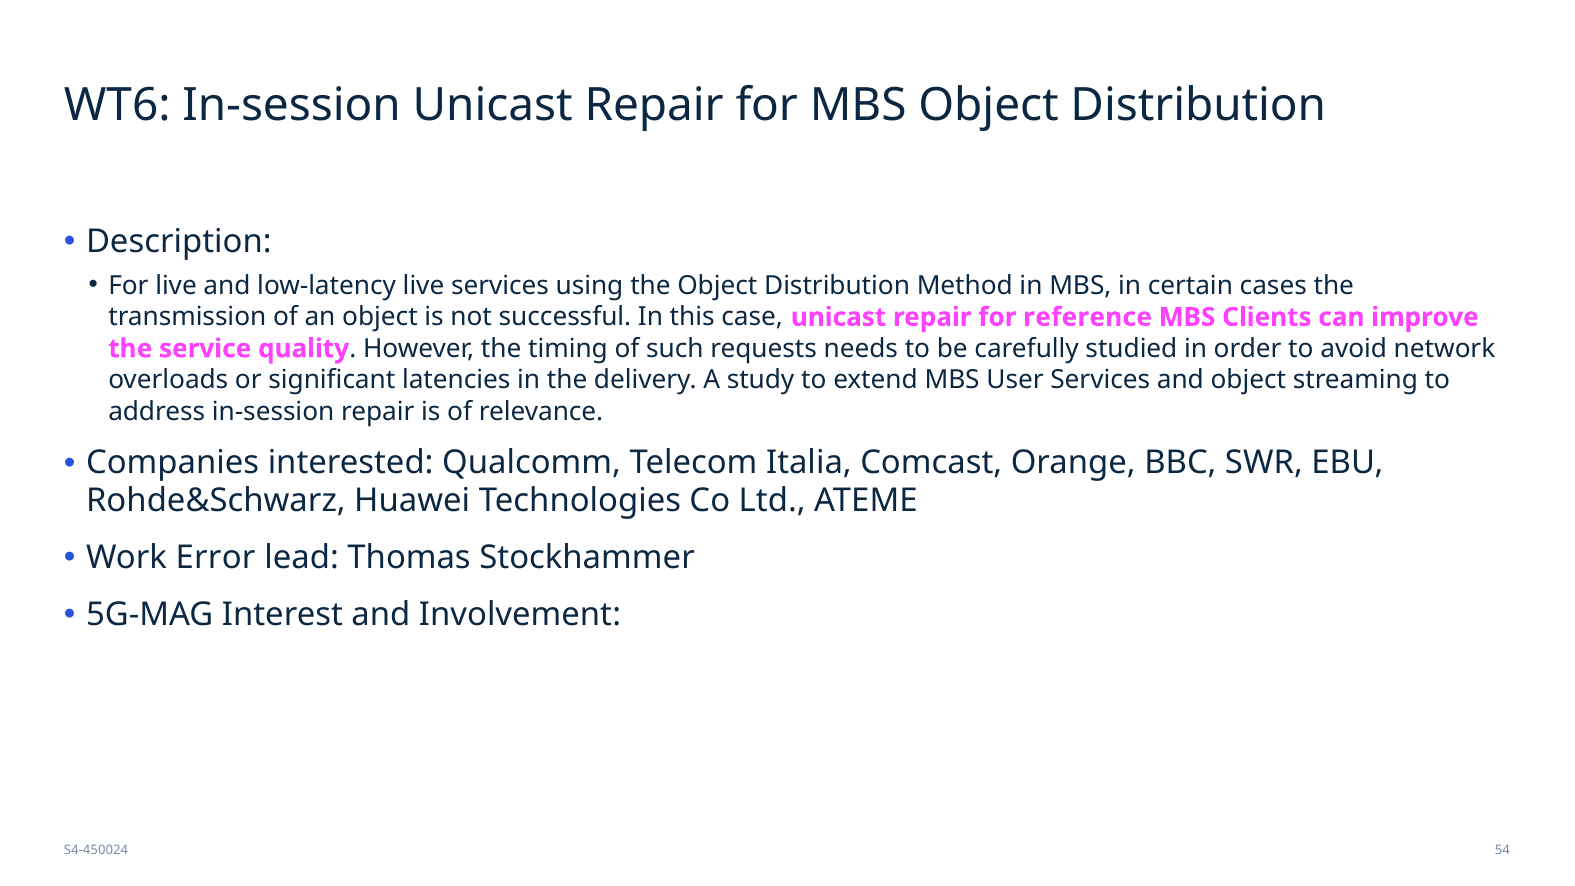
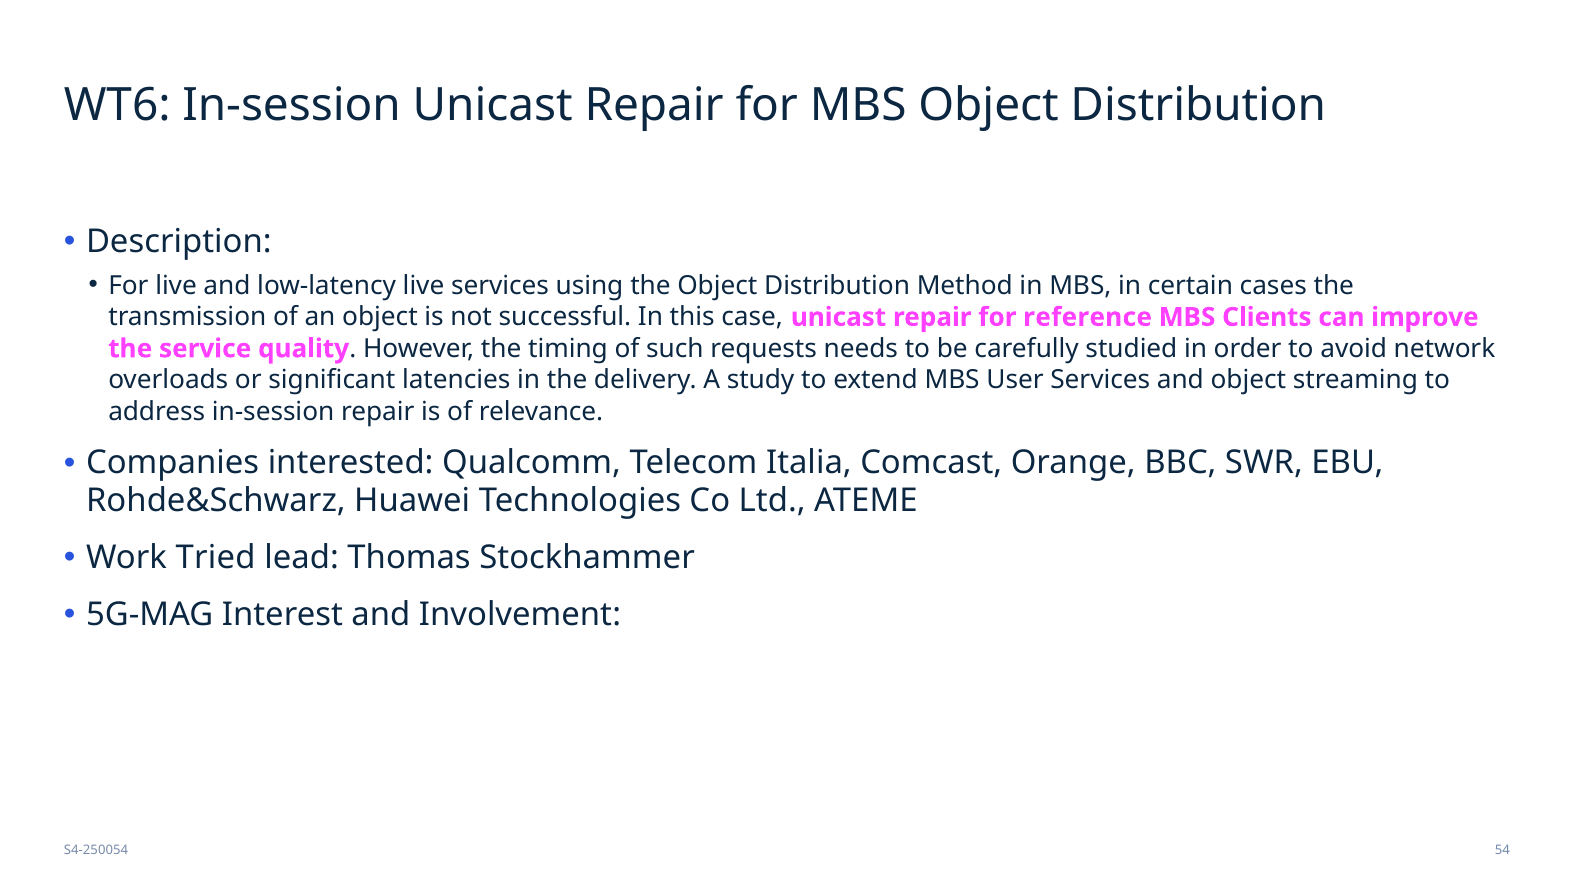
Error: Error -> Tried (216, 558)
S4-450024: S4-450024 -> S4-250054 (96, 851)
